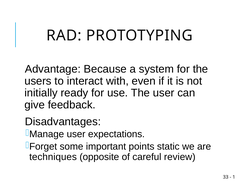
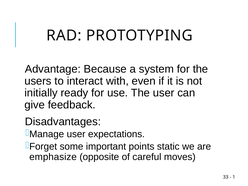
techniques: techniques -> emphasize (53, 157)
review: review -> moves (180, 157)
